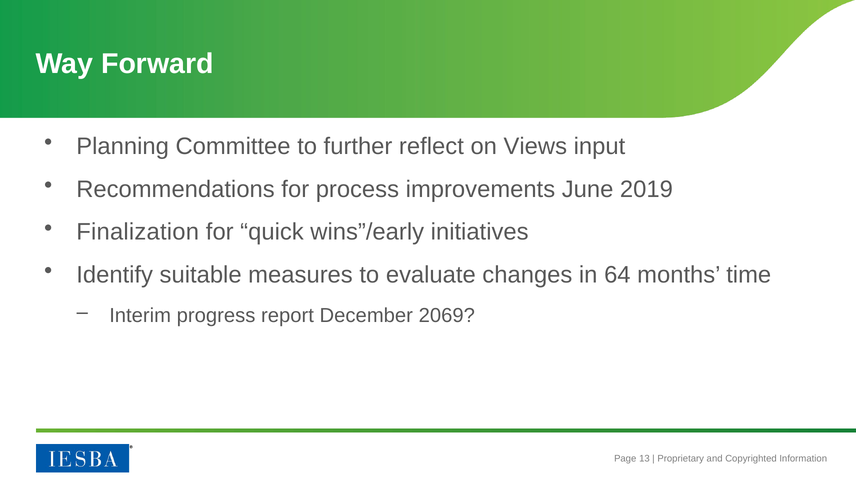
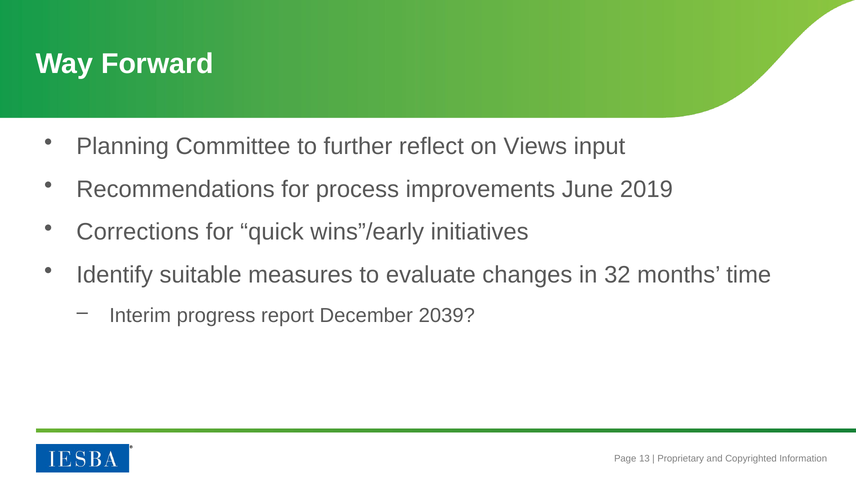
Finalization: Finalization -> Corrections (138, 232)
64: 64 -> 32 (617, 275)
2069: 2069 -> 2039 (447, 315)
